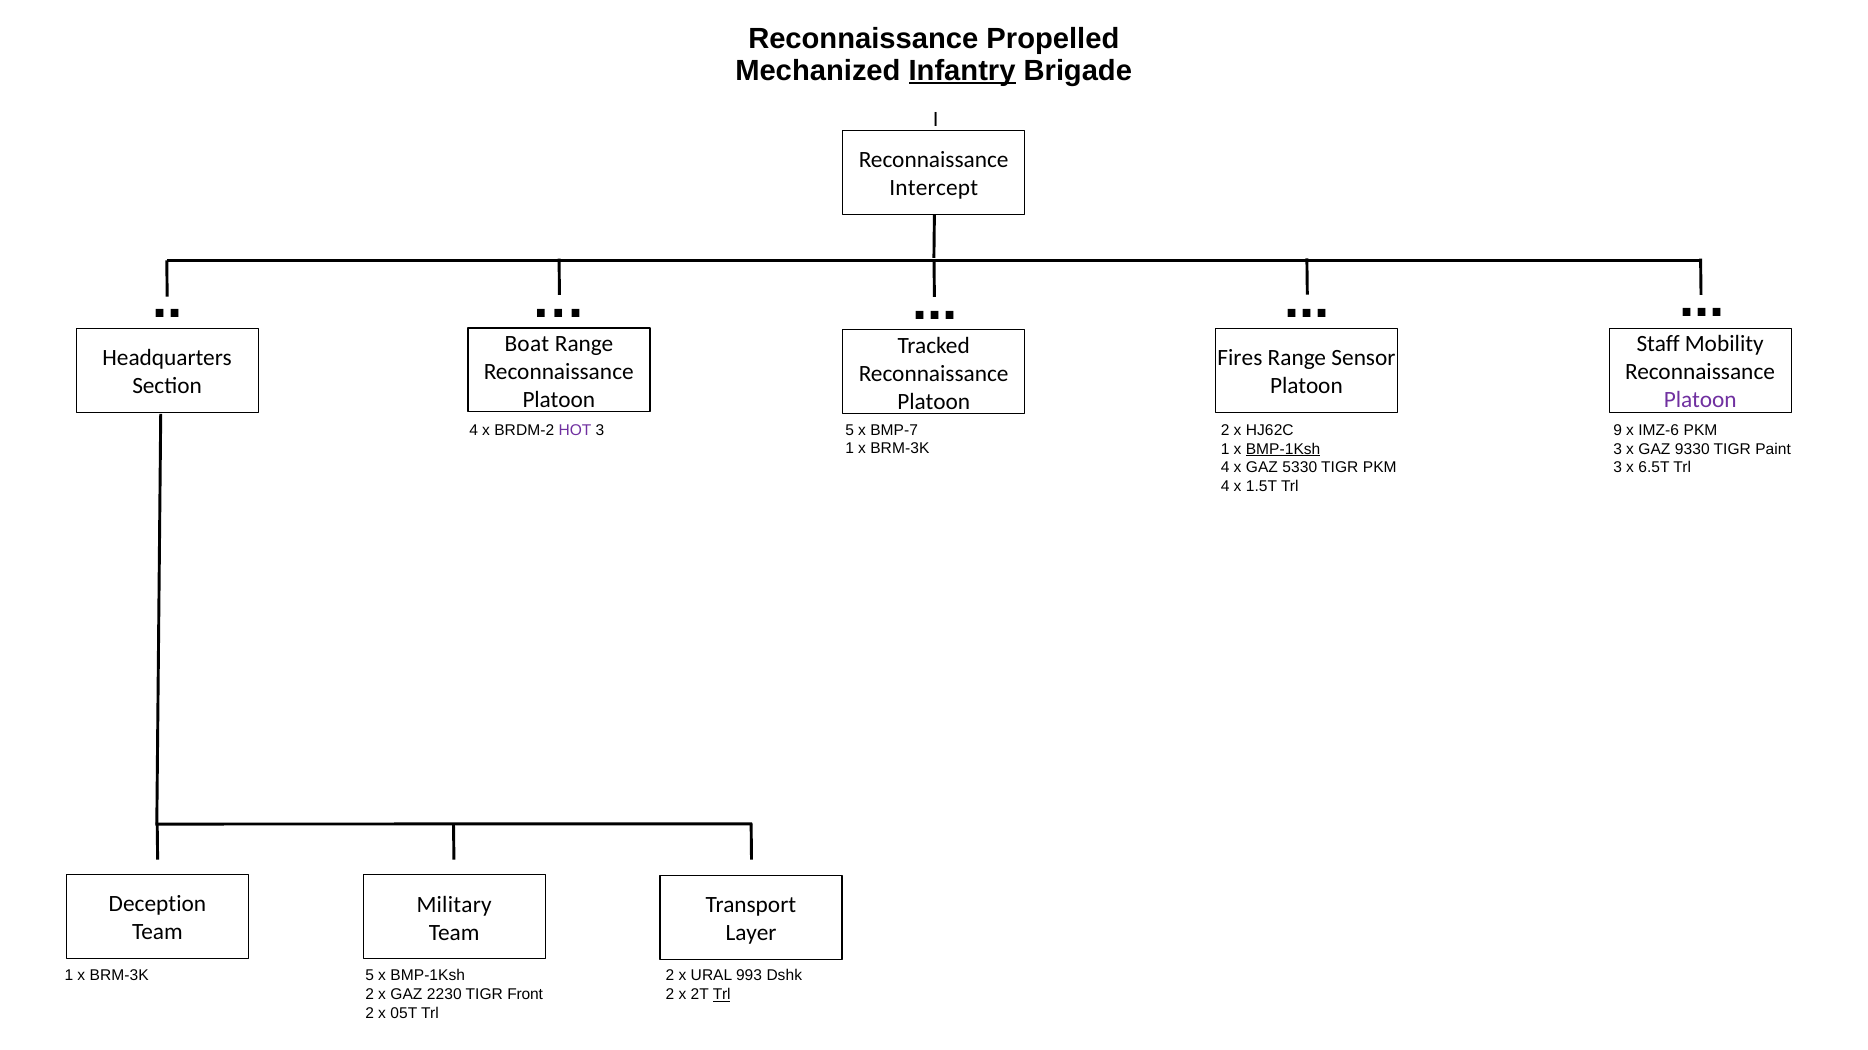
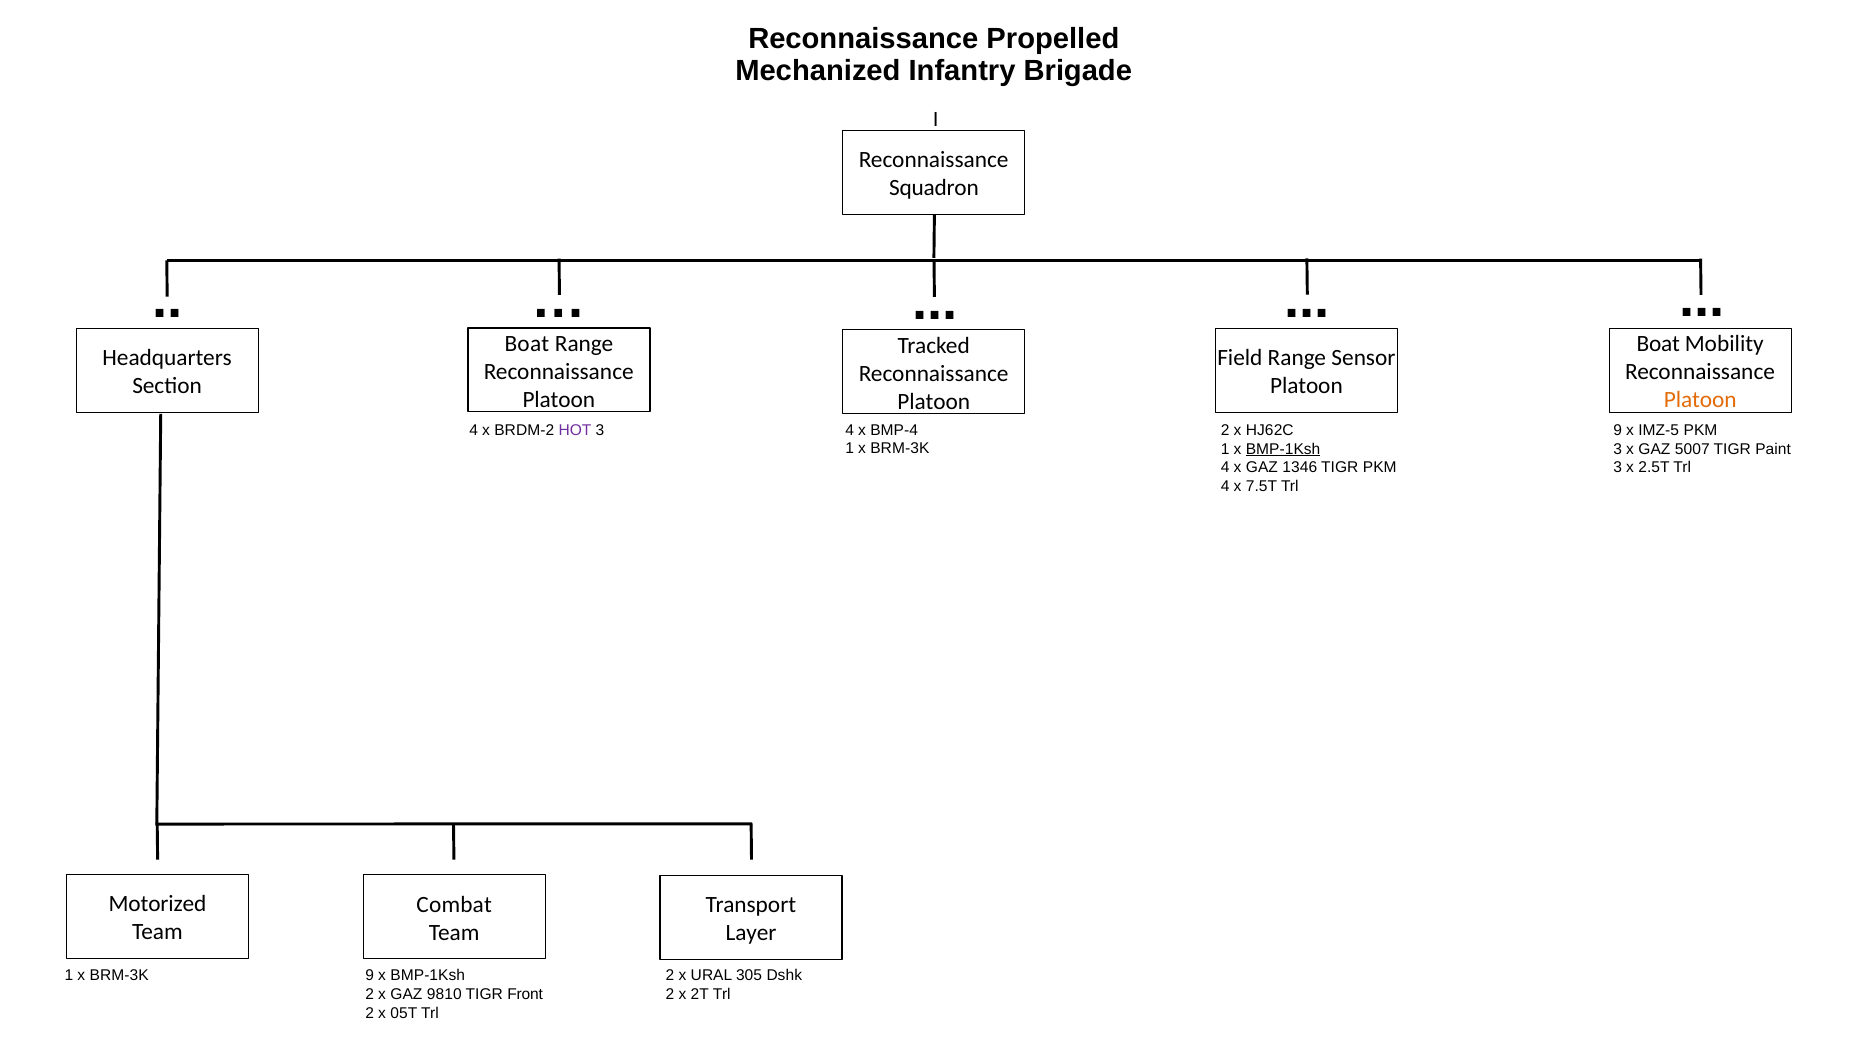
Infantry underline: present -> none (962, 71)
Intercept: Intercept -> Squadron (934, 188)
Staff: Staff -> Boat (1658, 344)
Fires: Fires -> Field (1240, 358)
Platoon colour: purple -> orange (1700, 400)
3 5: 5 -> 4 (850, 430)
BMP-7: BMP-7 -> BMP-4 (894, 430)
IMZ-6: IMZ-6 -> IMZ-5 (1659, 431)
9330: 9330 -> 5007 (1692, 450)
5330: 5330 -> 1346 (1300, 468)
6.5T: 6.5T -> 2.5T (1654, 468)
1.5T: 1.5T -> 7.5T (1261, 487)
Deception: Deception -> Motorized (158, 905)
Military: Military -> Combat (454, 905)
BRM-3K 5: 5 -> 9 (370, 976)
993: 993 -> 305 (749, 976)
2230: 2230 -> 9810 (444, 995)
Trl underline: present -> none (722, 995)
